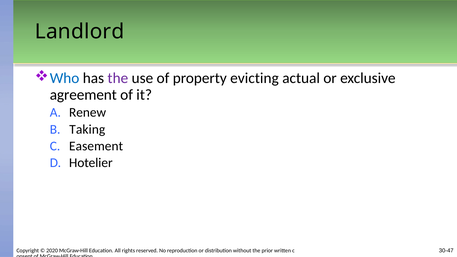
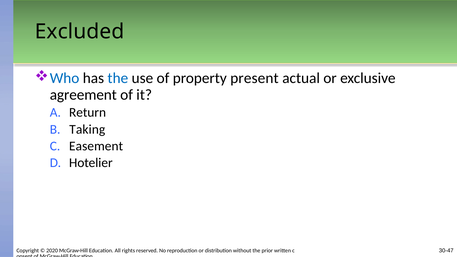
Landlord: Landlord -> Excluded (80, 32)
the colour: purple -> blue (118, 78)
evicting: evicting -> present (254, 78)
Renew: Renew -> Return (88, 113)
